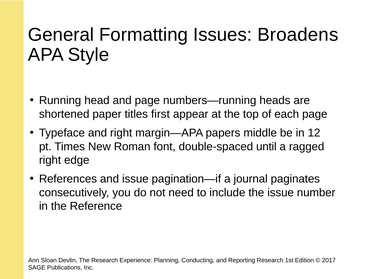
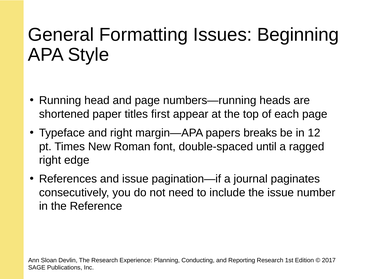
Broadens: Broadens -> Beginning (298, 35)
middle: middle -> breaks (260, 133)
